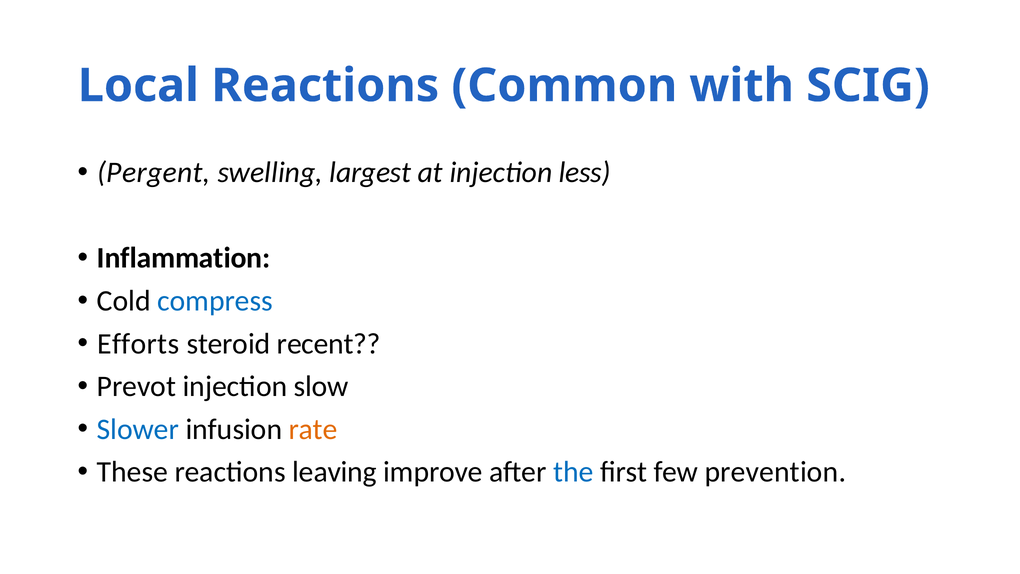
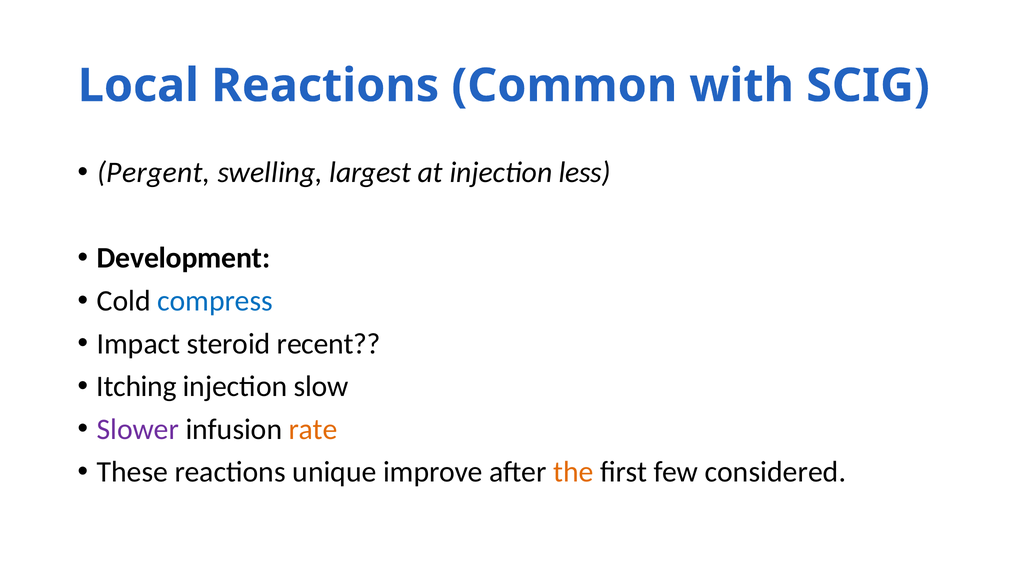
Inflammation: Inflammation -> Development (184, 258)
Efforts: Efforts -> Impact (139, 344)
Prevot: Prevot -> Itching (137, 386)
Slower colour: blue -> purple (138, 429)
leaving: leaving -> unique (334, 472)
the colour: blue -> orange (573, 472)
prevention: prevention -> considered (775, 472)
